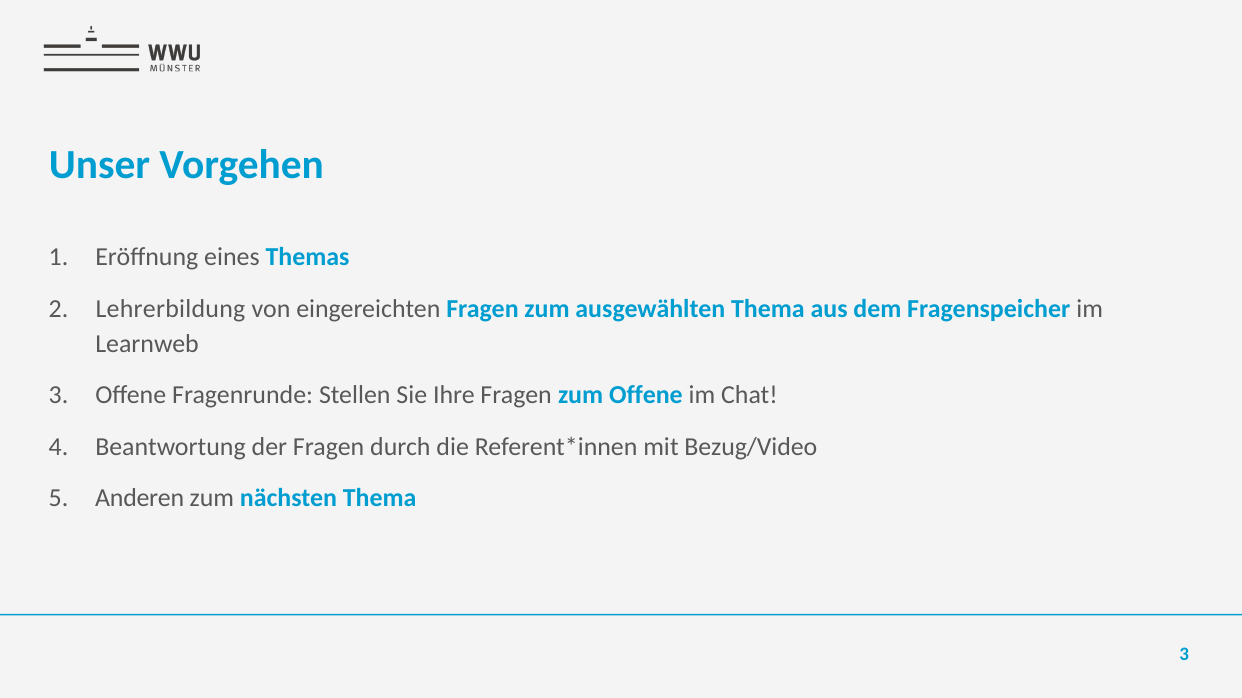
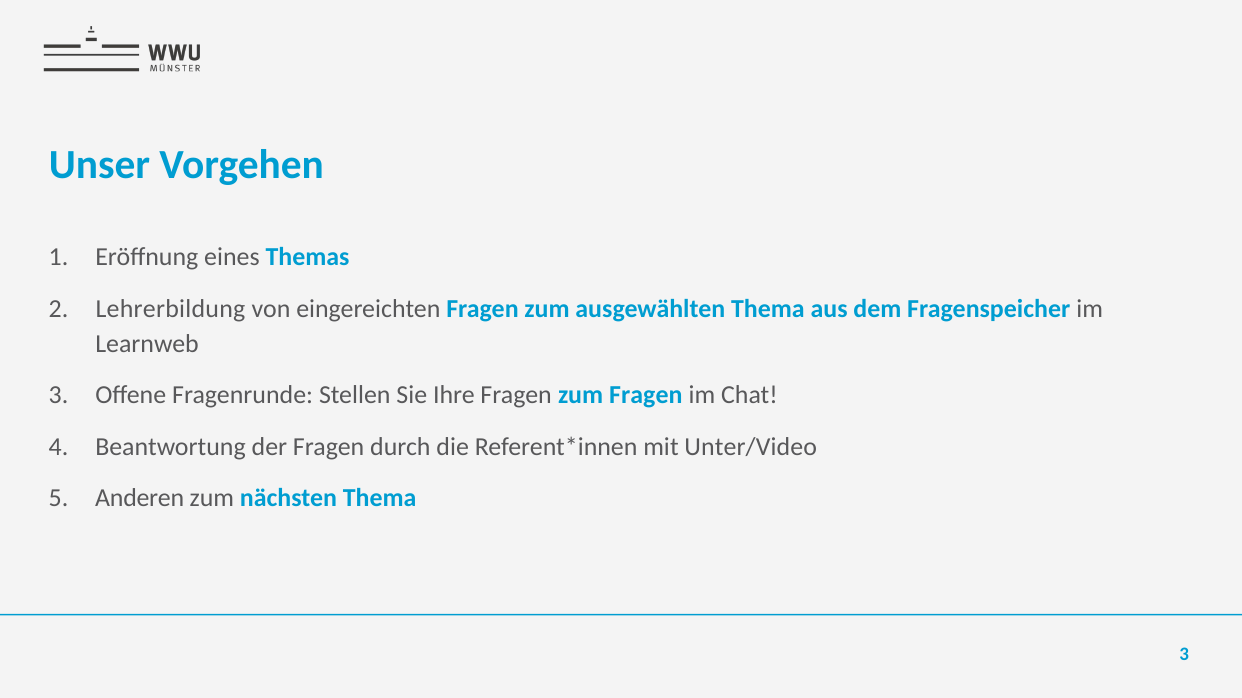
zum Offene: Offene -> Fragen (646, 396)
Bezug/Video: Bezug/Video -> Unter/Video (751, 447)
